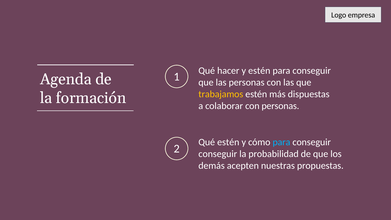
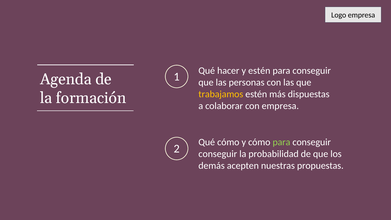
con personas: personas -> empresa (280, 106)
Qué estén: estén -> cómo (228, 142)
para colour: light blue -> light green (281, 142)
